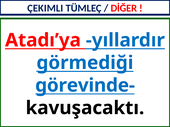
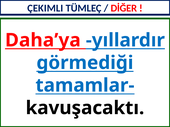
Atadı’ya: Atadı’ya -> Daha’ya (43, 40)
görevinde-: görevinde- -> tamamlar- (85, 86)
